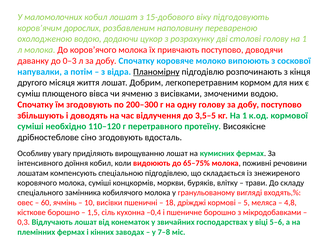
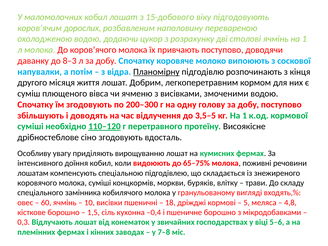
столові голову: голову -> ячмінь (276, 39)
0–3: 0–3 -> 8–3 (70, 61)
110–120 underline: none -> present (105, 126)
